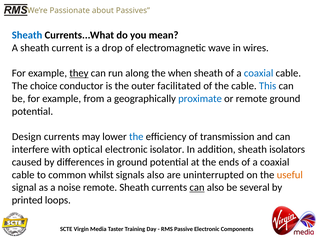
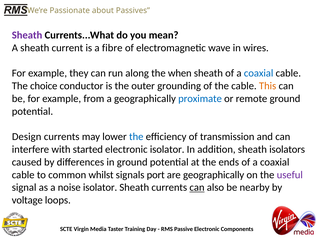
Sheath colour: blue -> purple (27, 35)
drop: drop -> fibre (112, 48)
they underline: present -> none (79, 73)
facilitated: facilitated -> grounding (179, 86)
This colour: blue -> orange (268, 86)
optical: optical -> started (88, 149)
signals also: also -> port (156, 175)
are uninterrupted: uninterrupted -> geographically (214, 175)
useful colour: orange -> purple (290, 175)
noise remote: remote -> isolator (100, 187)
several: several -> nearby (255, 187)
printed: printed -> voltage (27, 200)
